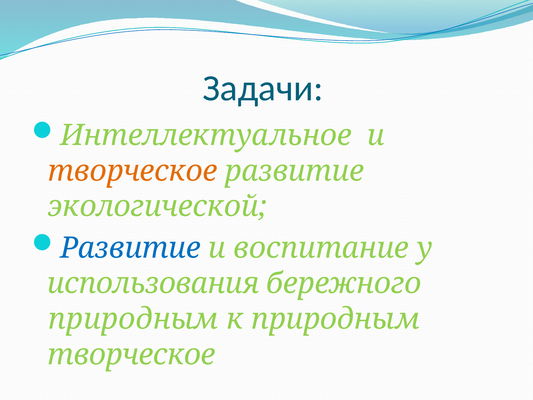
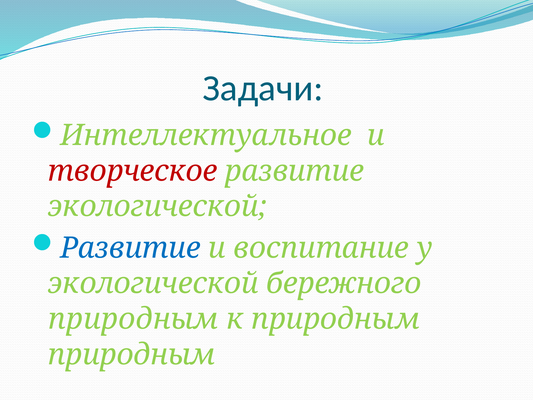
творческое colour: orange -> red (133, 171)
использования: использования -> экологической (153, 283)
творческое: творческое -> природным (131, 354)
